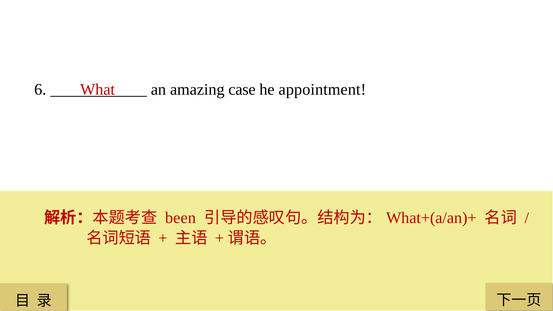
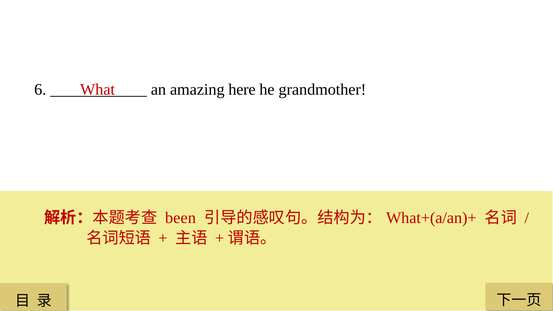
case: case -> here (242, 89)
appointment: appointment -> grandmother (322, 89)
